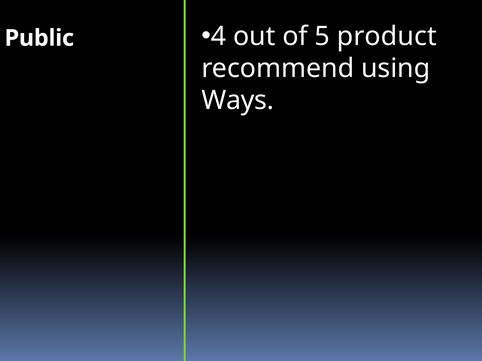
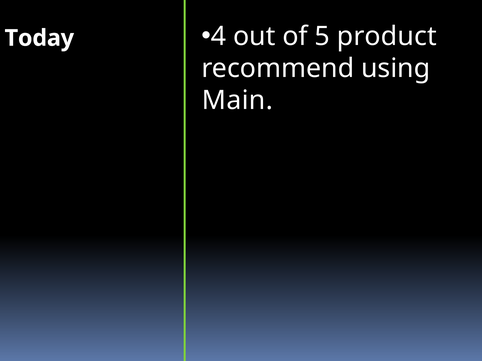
Public: Public -> Today (39, 38)
Ways: Ways -> Main (237, 101)
